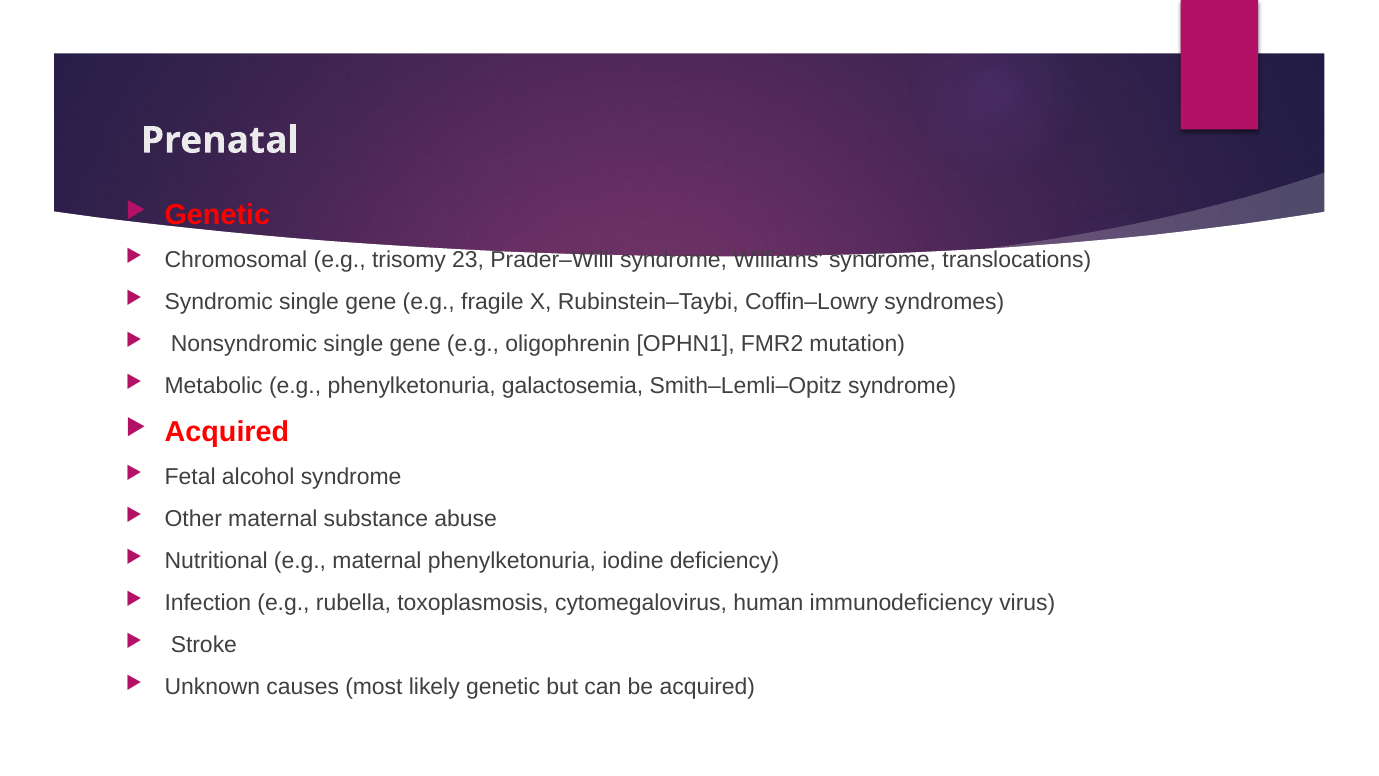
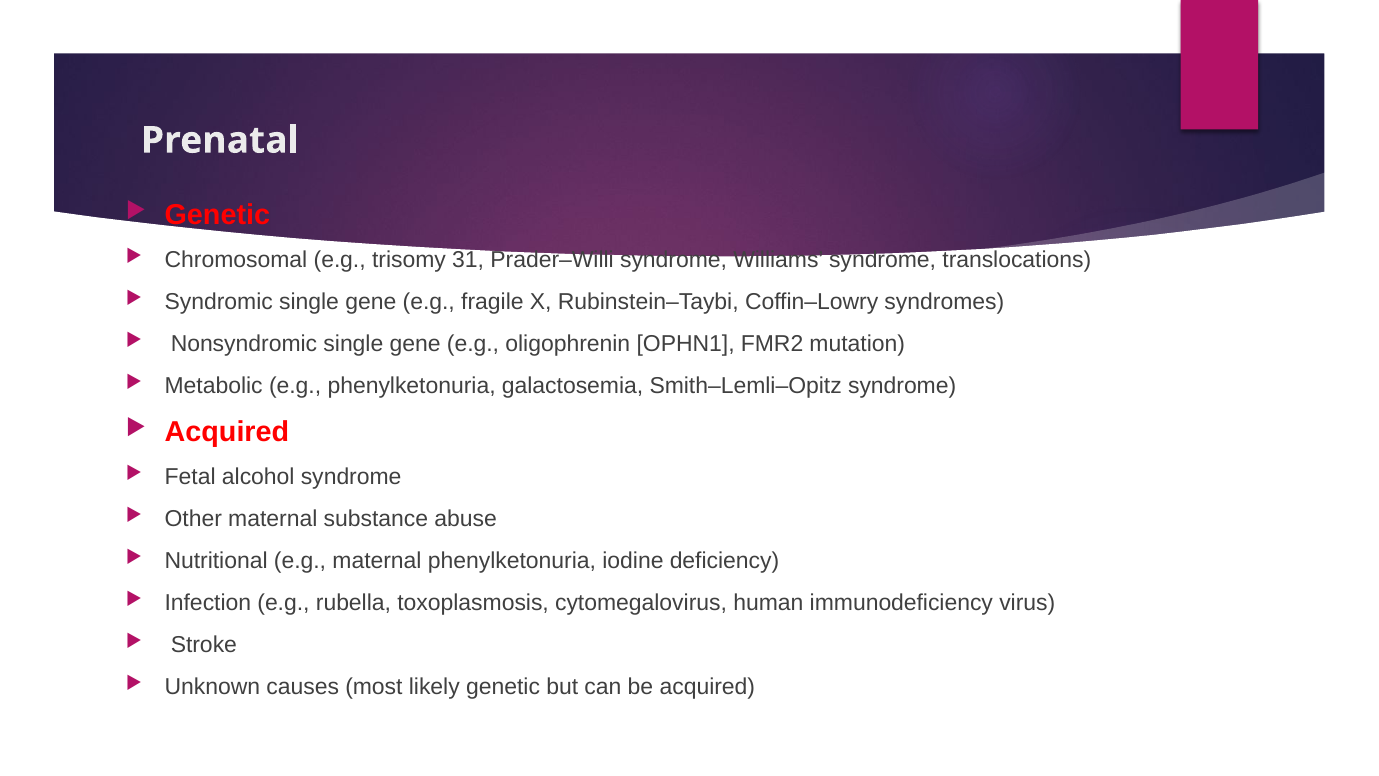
23: 23 -> 31 (468, 260)
